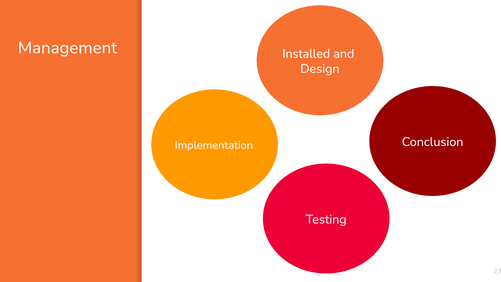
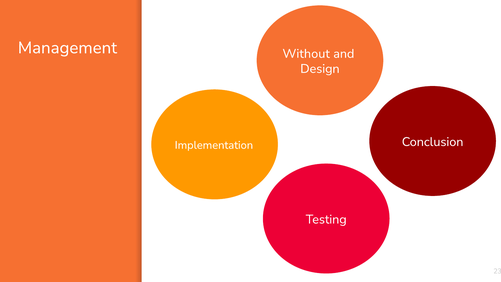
Installed: Installed -> Without (306, 54)
